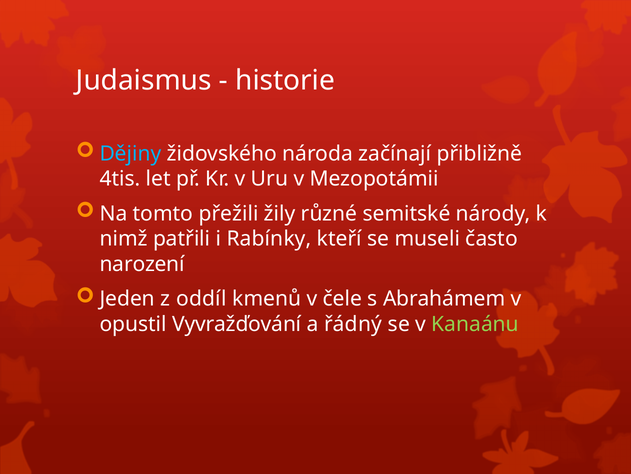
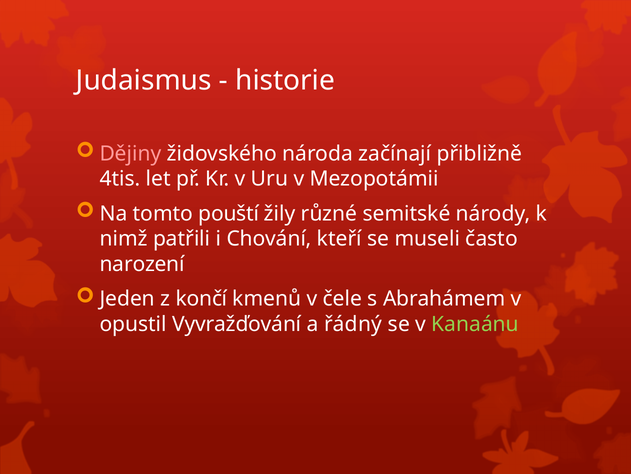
Dějiny colour: light blue -> pink (131, 153)
přežili: přežili -> pouští (229, 213)
Rabínky: Rabínky -> Chování (269, 239)
oddíl: oddíl -> končí (201, 299)
